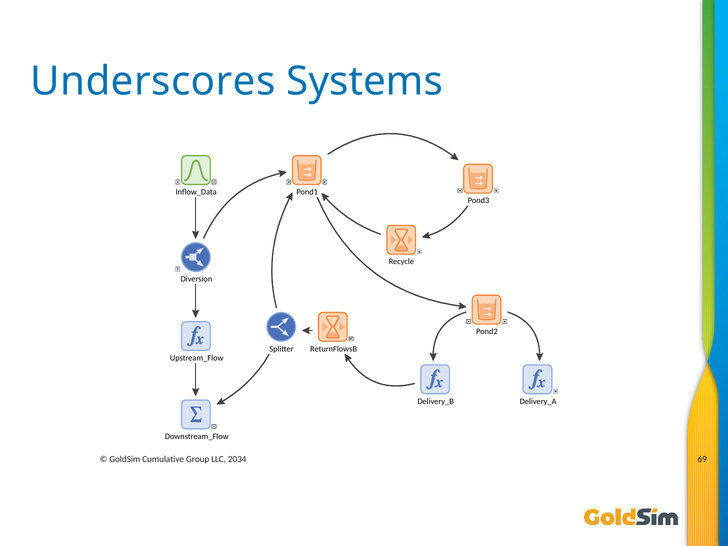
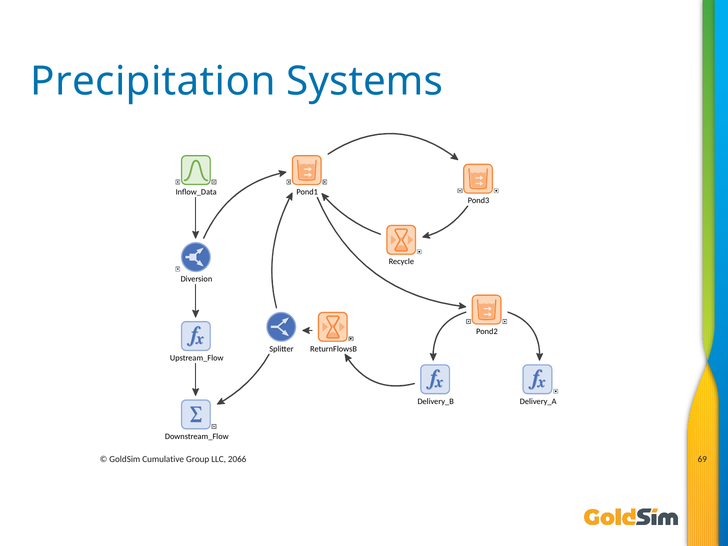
Underscores: Underscores -> Precipitation (153, 82)
2034: 2034 -> 2066 (237, 459)
